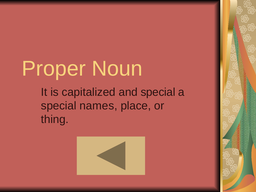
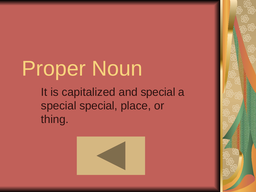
special names: names -> special (99, 106)
